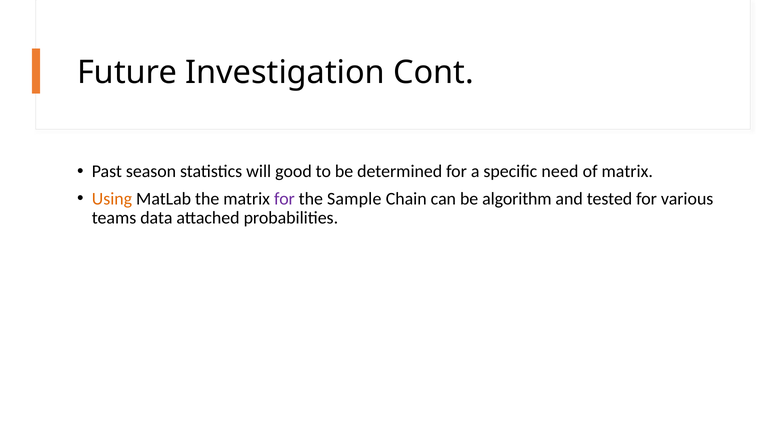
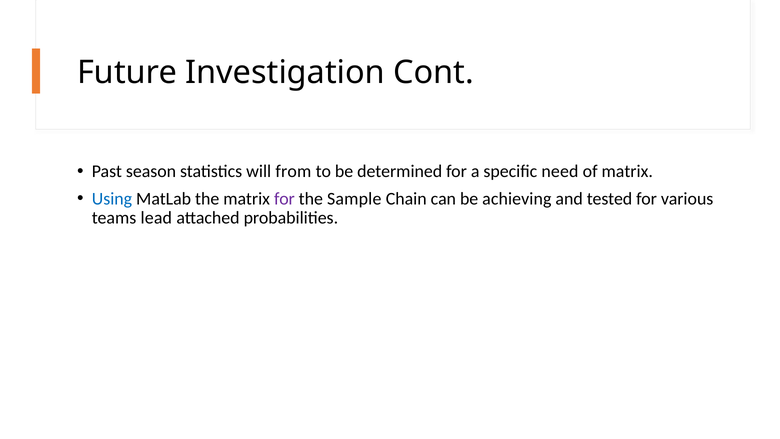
good: good -> from (293, 171)
Using colour: orange -> blue (112, 199)
algorithm: algorithm -> achieving (517, 199)
data: data -> lead (156, 218)
